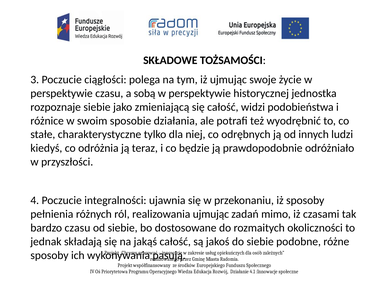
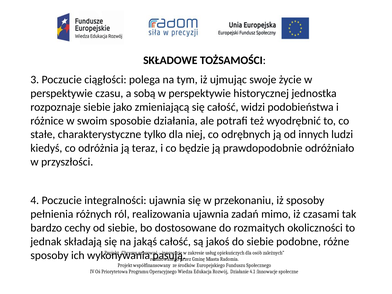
realizowania ujmując: ujmując -> ujawnia (211, 214)
bardzo czasu: czasu -> cechy (78, 228)
